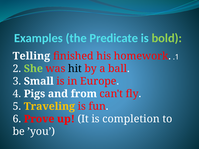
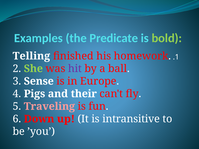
hit colour: black -> purple (75, 69)
Small: Small -> Sense (39, 81)
from: from -> their (84, 94)
Traveling colour: yellow -> pink (49, 107)
Prove: Prove -> Down (39, 119)
completion: completion -> intransitive (131, 119)
